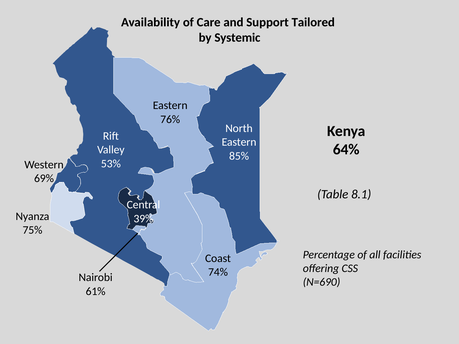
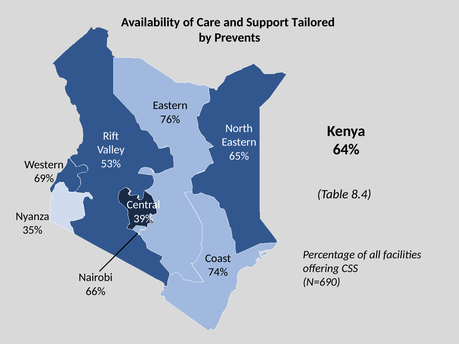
Systemic: Systemic -> Prevents (237, 38)
85%: 85% -> 65% (239, 156)
8.1: 8.1 -> 8.4 (361, 194)
75%: 75% -> 35% (32, 230)
61%: 61% -> 66% (96, 291)
